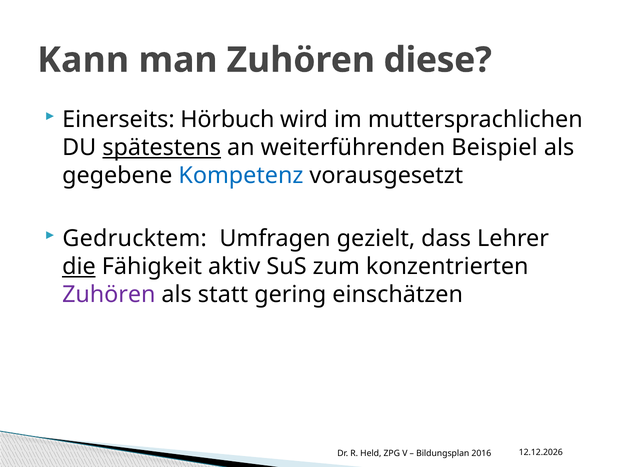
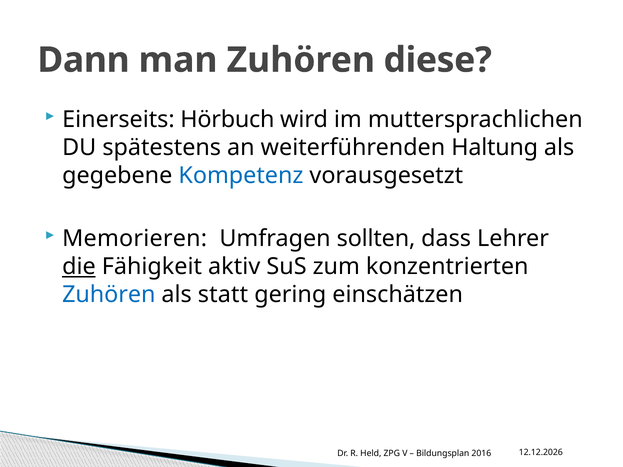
Kann: Kann -> Dann (83, 60)
spätestens underline: present -> none (162, 148)
Beispiel: Beispiel -> Haltung (495, 148)
Gedrucktem: Gedrucktem -> Memorieren (135, 239)
gezielt: gezielt -> sollten (376, 239)
Zuhören colour: purple -> blue (109, 295)
